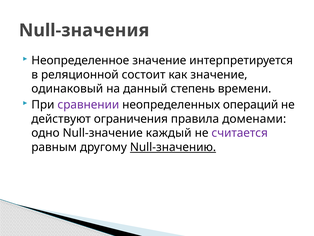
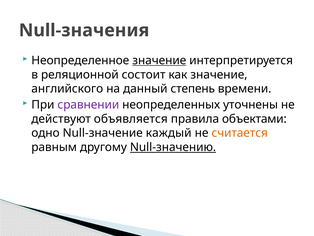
значение underline: none -> present (159, 60)
одинаковый: одинаковый -> английского (67, 89)
операций: операций -> уточнены (251, 104)
ограничения: ограничения -> объявляется (131, 119)
доменами: доменами -> объектами (254, 119)
считается colour: purple -> orange (240, 133)
